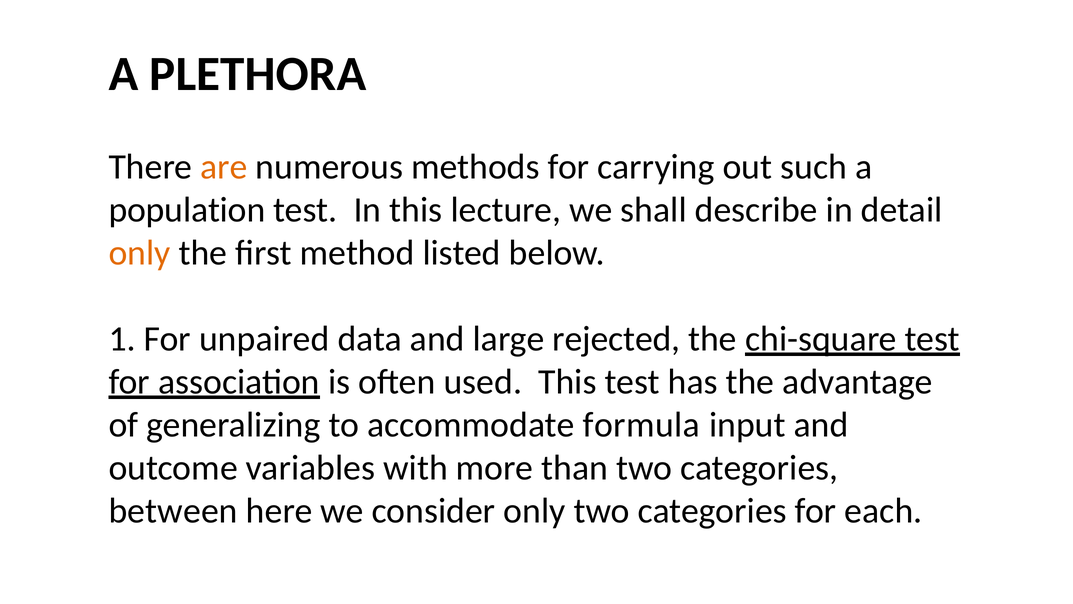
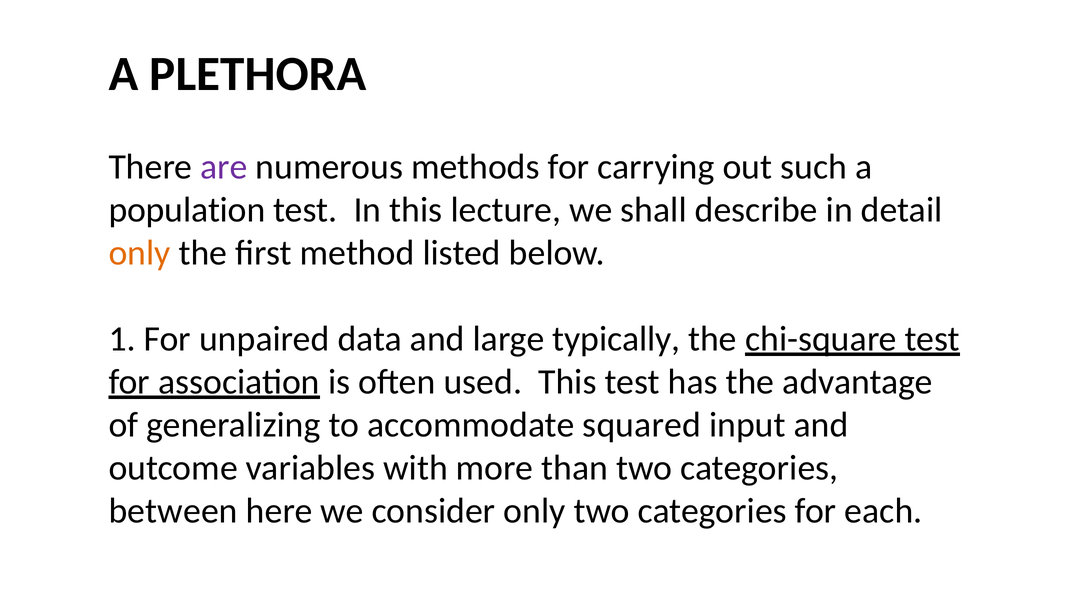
are colour: orange -> purple (224, 167)
rejected: rejected -> typically (616, 339)
formula: formula -> squared (642, 425)
